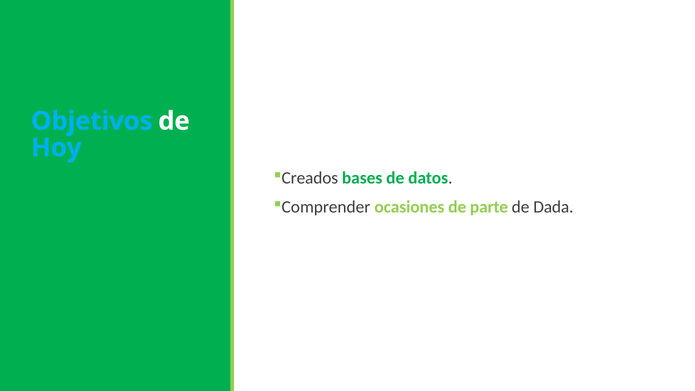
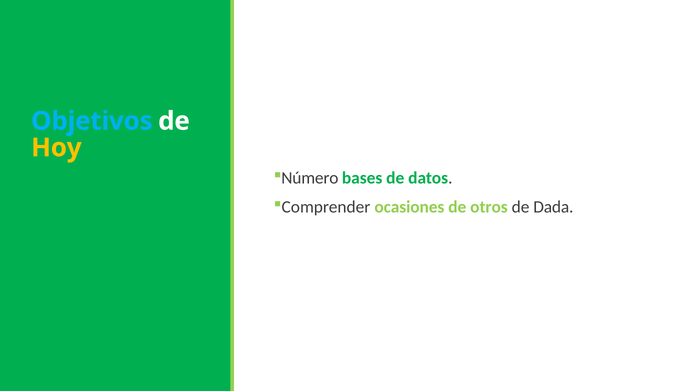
Hoy colour: light blue -> yellow (56, 148)
Creados: Creados -> Número (310, 178)
parte: parte -> otros (489, 207)
